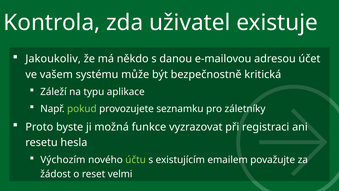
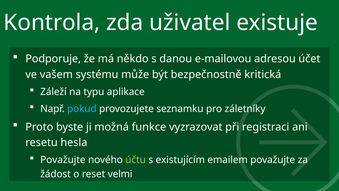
Jakoukoliv: Jakoukoliv -> Podporuje (53, 59)
pokud colour: light green -> light blue (82, 109)
Výchozím: Výchozím -> Považujte (63, 160)
